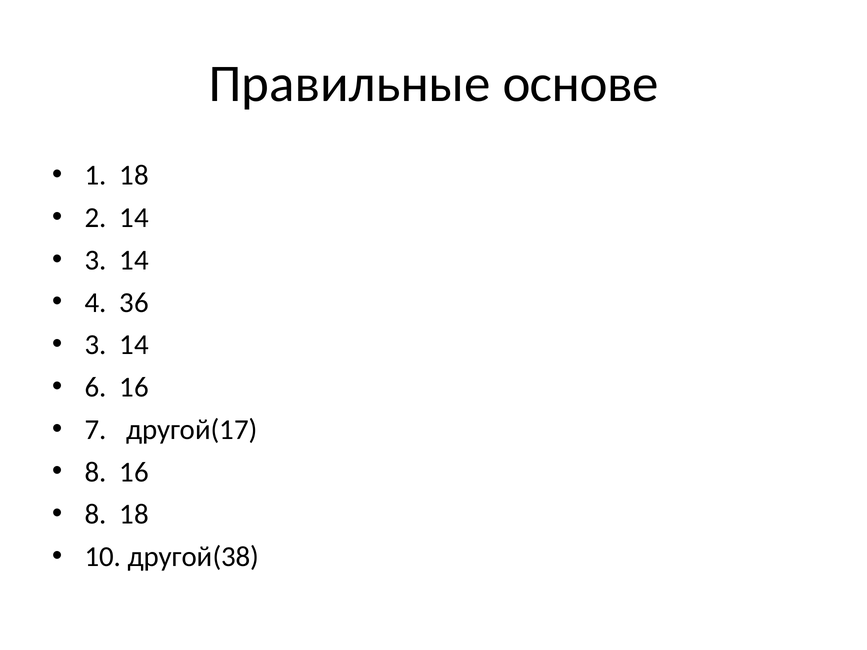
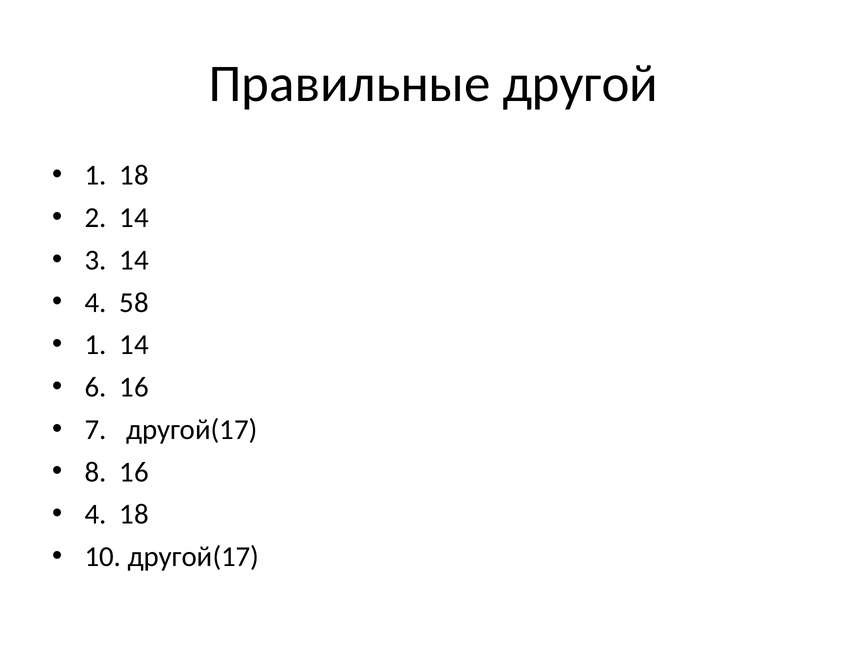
основе: основе -> другой (580, 84)
36: 36 -> 58 (134, 303)
3: 3 -> 1 (96, 345)
8: 8 -> 4 (96, 515)
10 другой(38: другой(38 -> другой(17 (193, 557)
